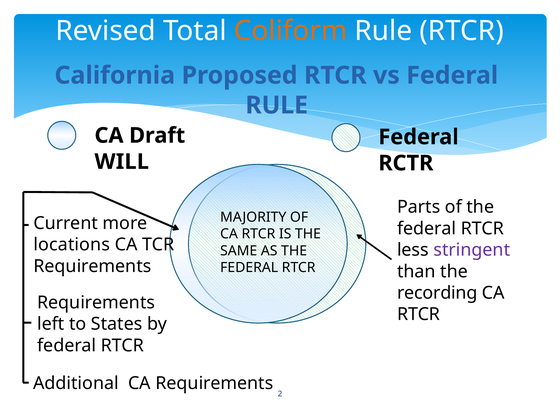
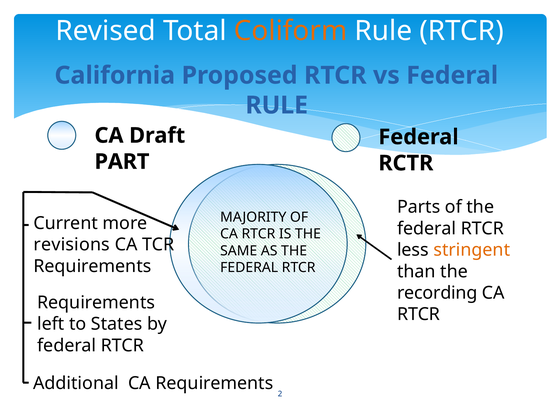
WILL: WILL -> PART (122, 162)
locations: locations -> revisions (72, 245)
stringent colour: purple -> orange (472, 250)
